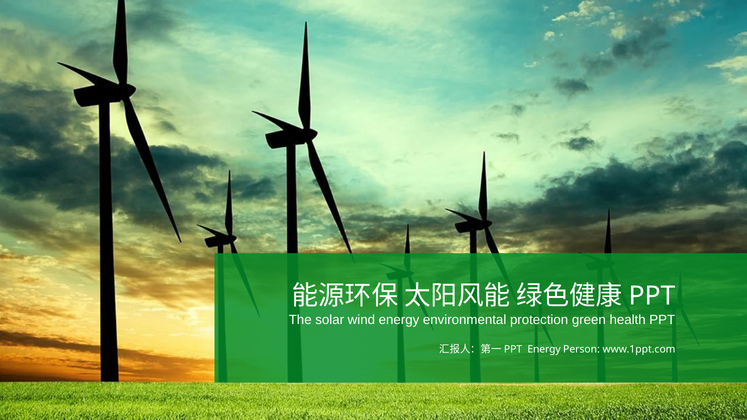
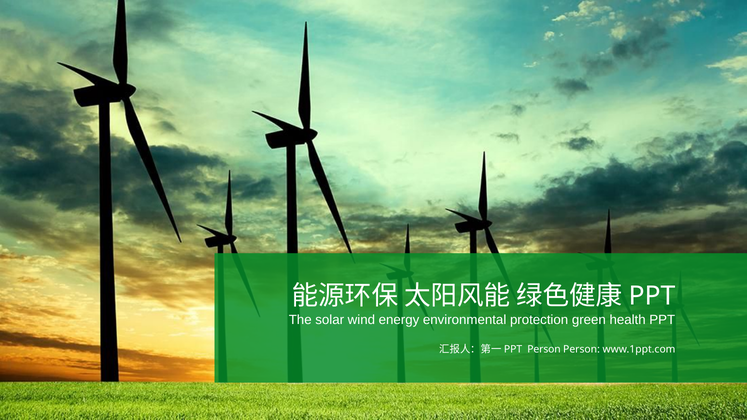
Energy: Energy -> Person (544, 349)
